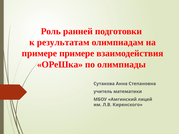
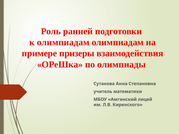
к результатам: результатам -> олимпиадам (63, 42)
примере примере: примере -> призеры (77, 53)
